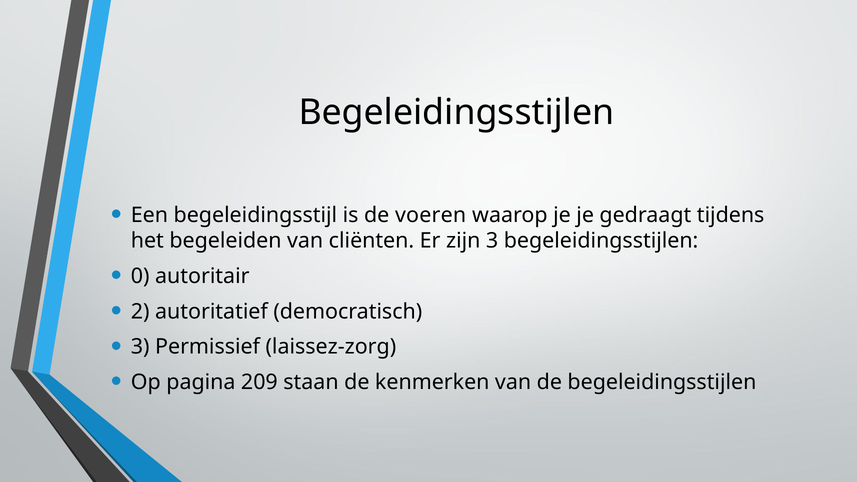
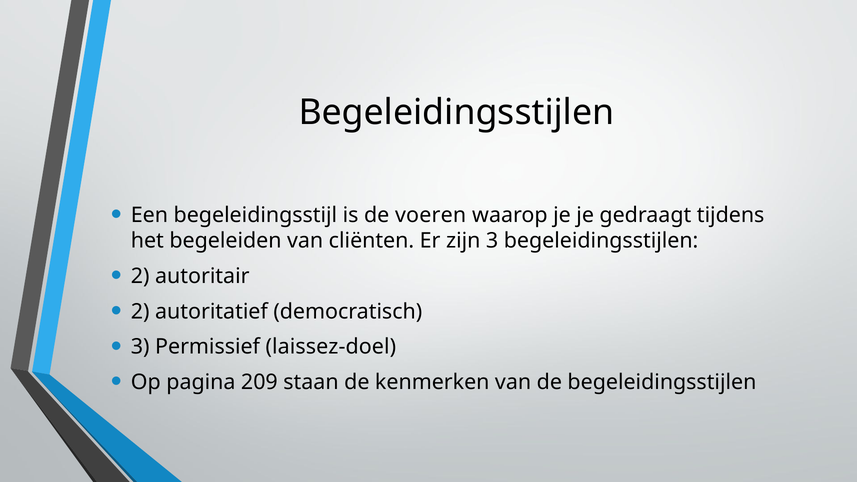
0: 0 -> 2 (140, 276)
laissez-zorg: laissez-zorg -> laissez-doel (331, 347)
